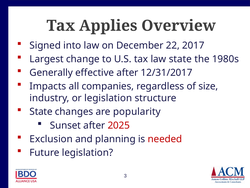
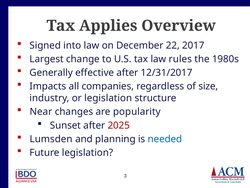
law state: state -> rules (180, 59)
State: State -> Near (41, 111)
Exclusion: Exclusion -> Lumsden (51, 139)
needed colour: red -> blue (165, 139)
